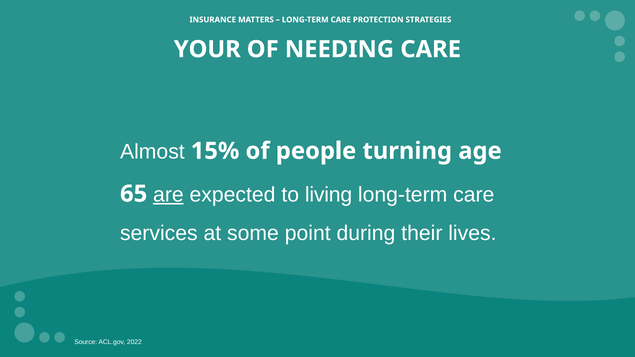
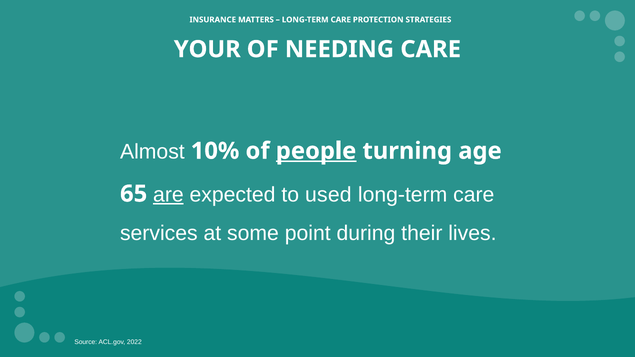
15%: 15% -> 10% (215, 151)
people underline: none -> present (316, 151)
living: living -> used (328, 195)
